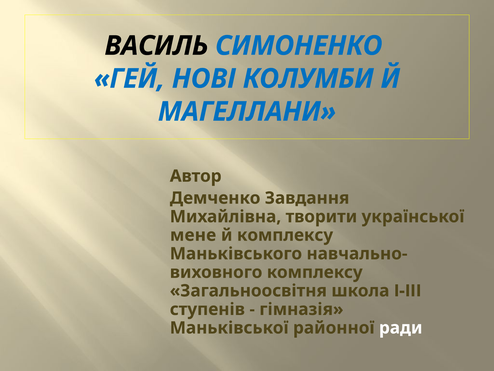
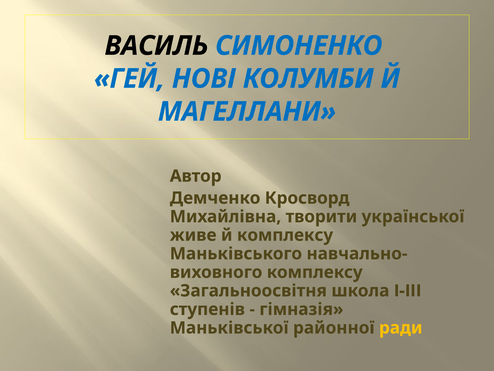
Завдання: Завдання -> Кросворд (307, 198)
мене: мене -> живе (193, 235)
ради colour: white -> yellow (401, 327)
